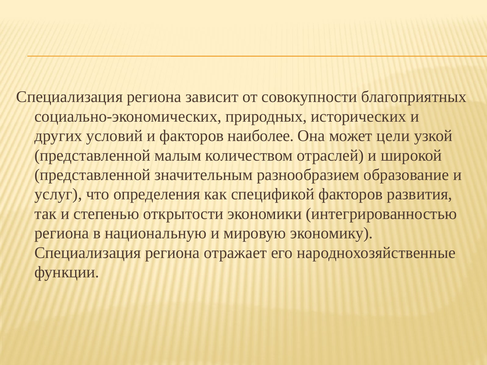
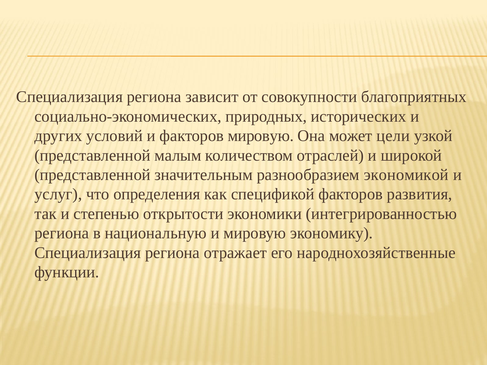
факторов наиболее: наиболее -> мировую (261, 136)
образование: образование -> экономикой (406, 175)
